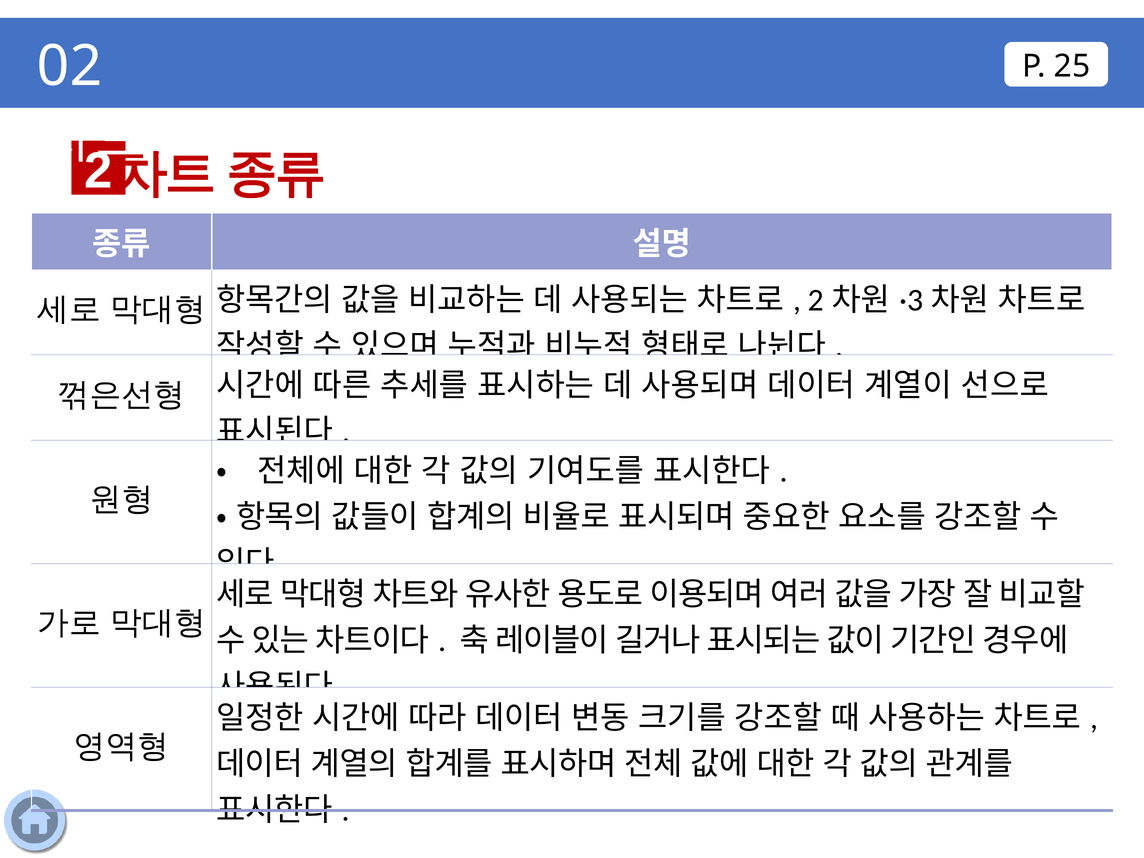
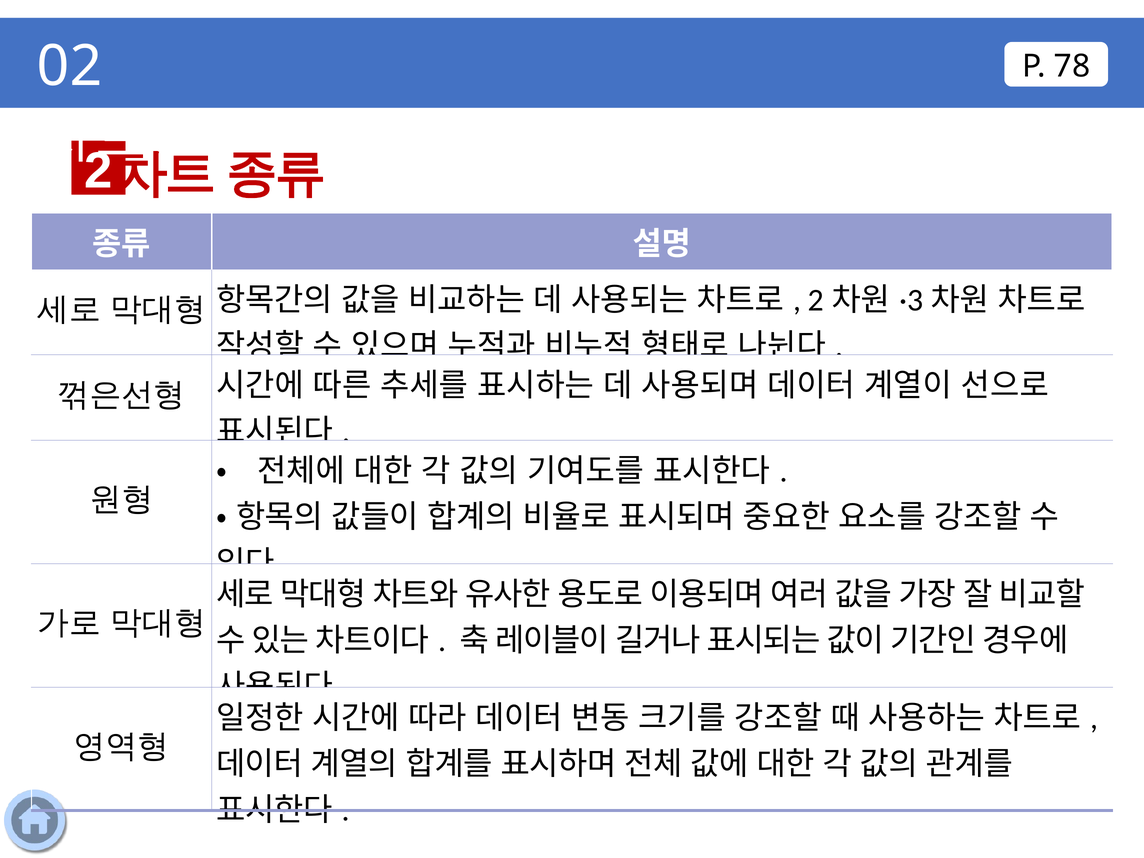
25: 25 -> 78 (1072, 66)
